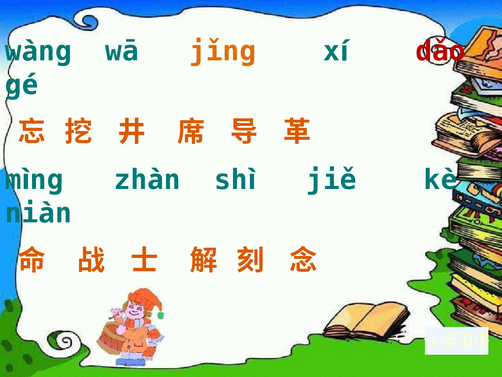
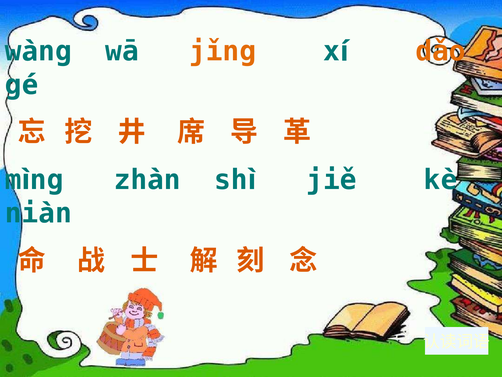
dǎo colour: red -> orange (441, 51)
